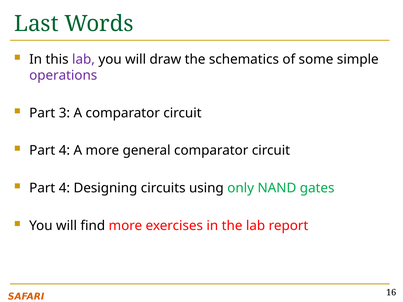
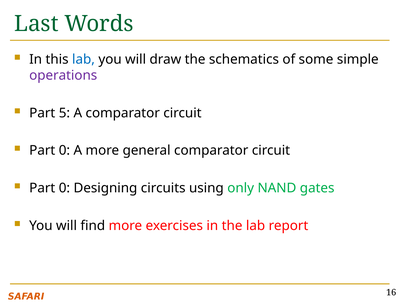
lab colour: purple -> blue (83, 59)
3: 3 -> 5 (64, 113)
4: 4 -> 0 (64, 151)
4: 4 -> 0 (64, 188)
